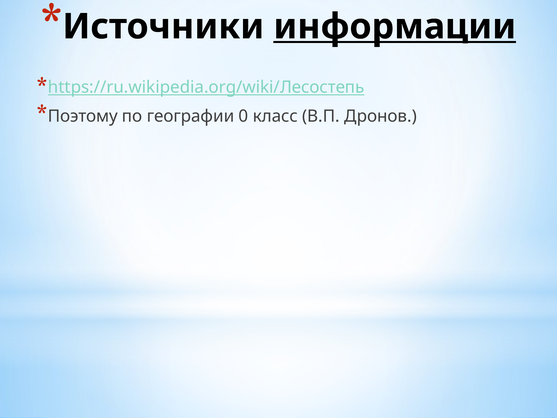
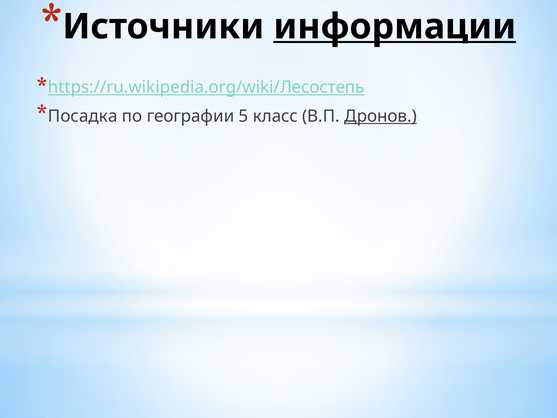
Поэтому: Поэтому -> Посадка (83, 116)
0: 0 -> 5 (244, 116)
Дронов underline: none -> present (381, 116)
